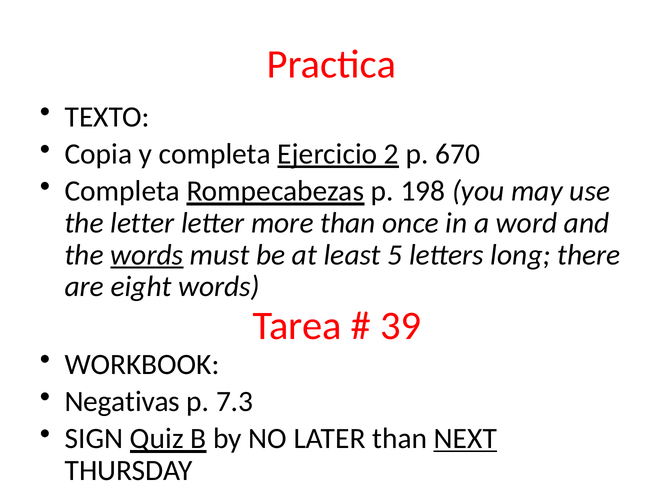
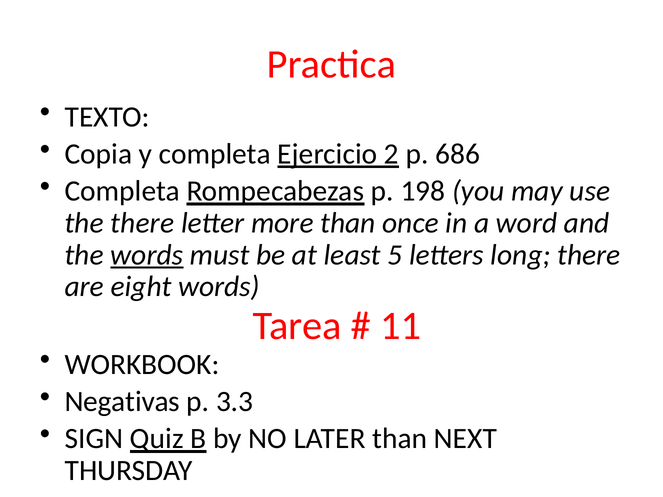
670: 670 -> 686 (458, 154)
the letter: letter -> there (142, 223)
39: 39 -> 11 (401, 326)
7.3: 7.3 -> 3.3 (235, 402)
NEXT underline: present -> none (465, 439)
